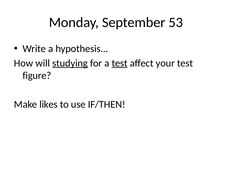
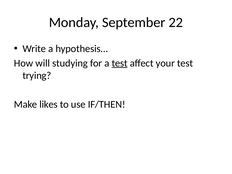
53: 53 -> 22 (176, 22)
studying underline: present -> none (70, 63)
figure: figure -> trying (37, 75)
